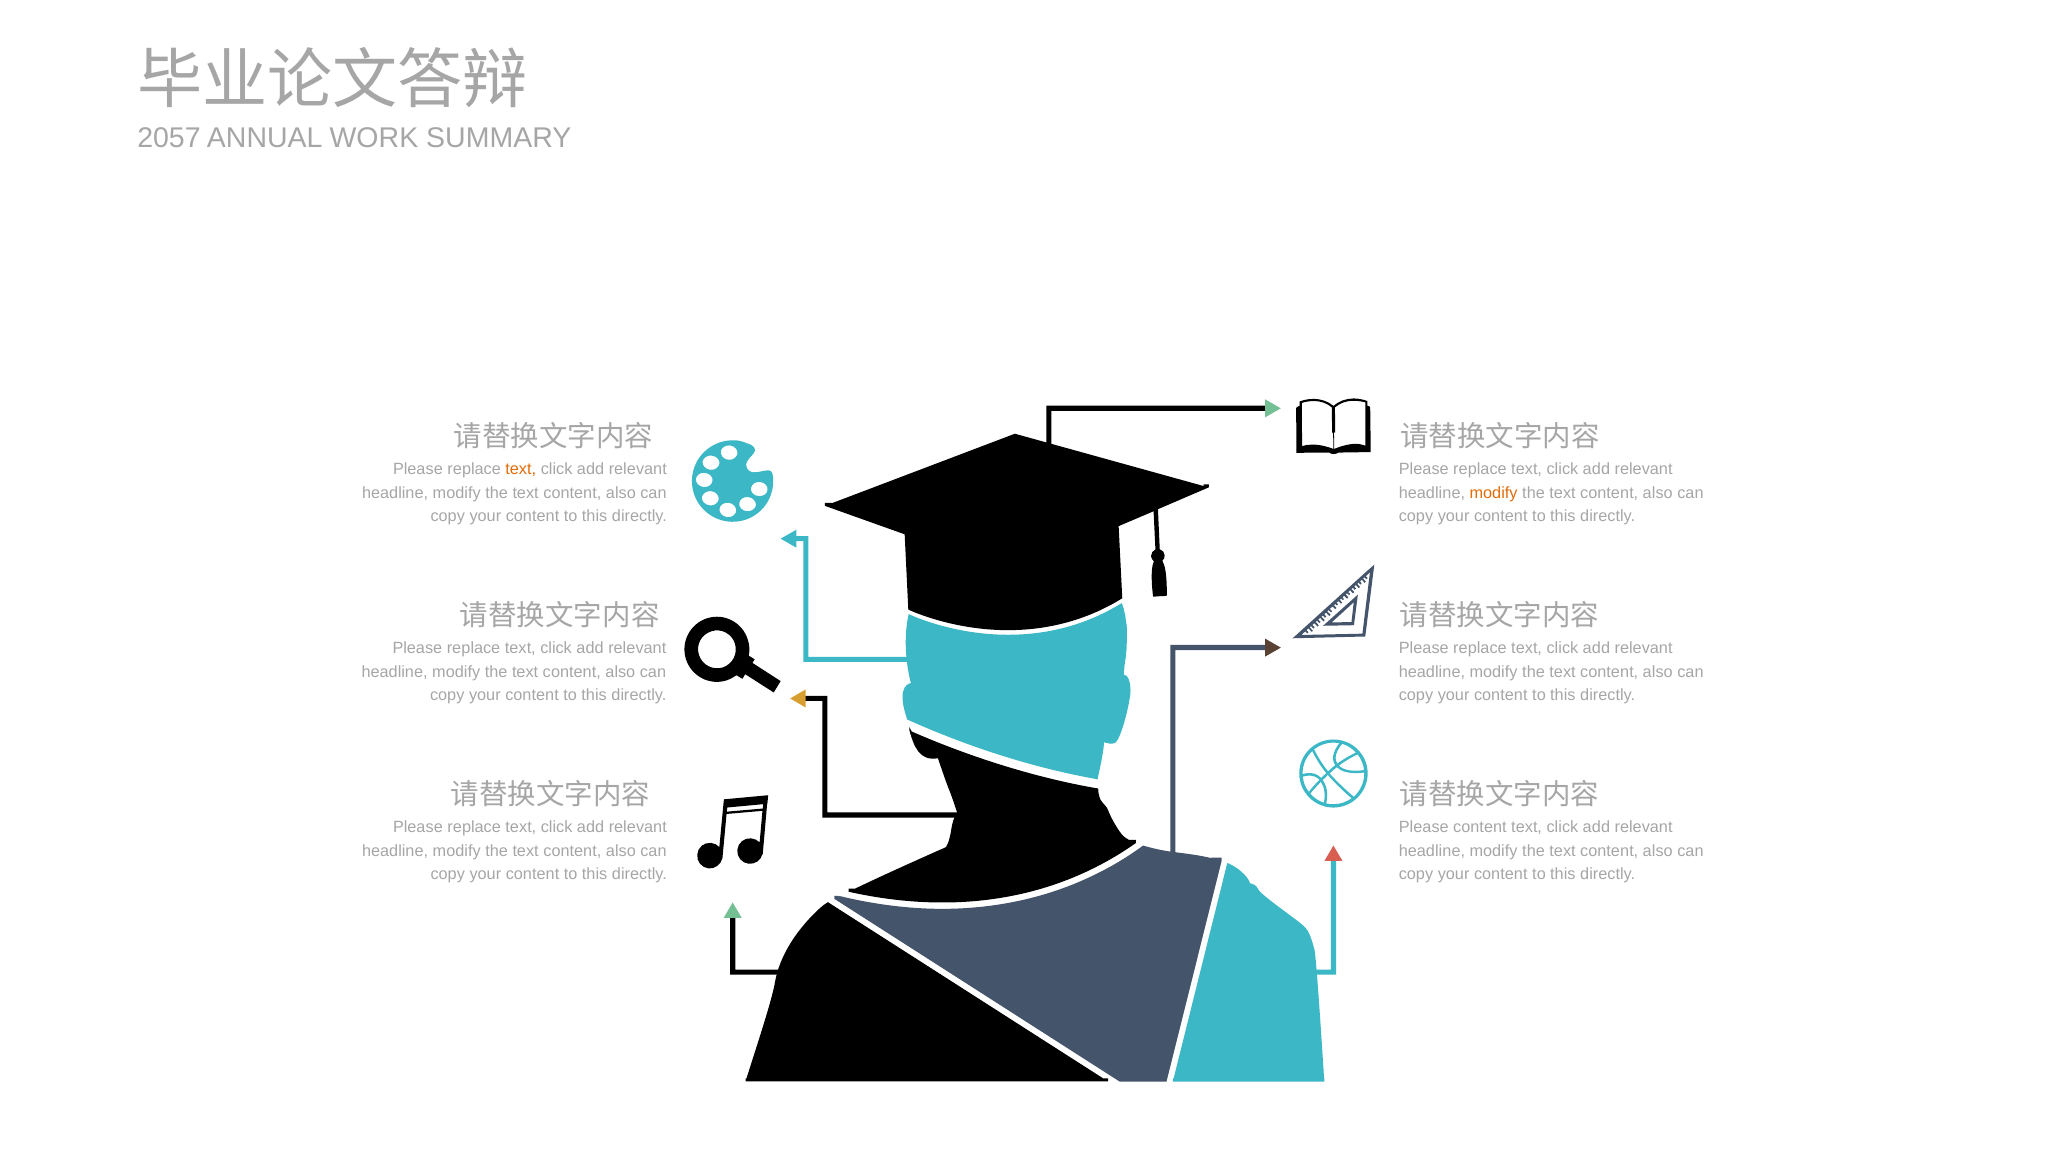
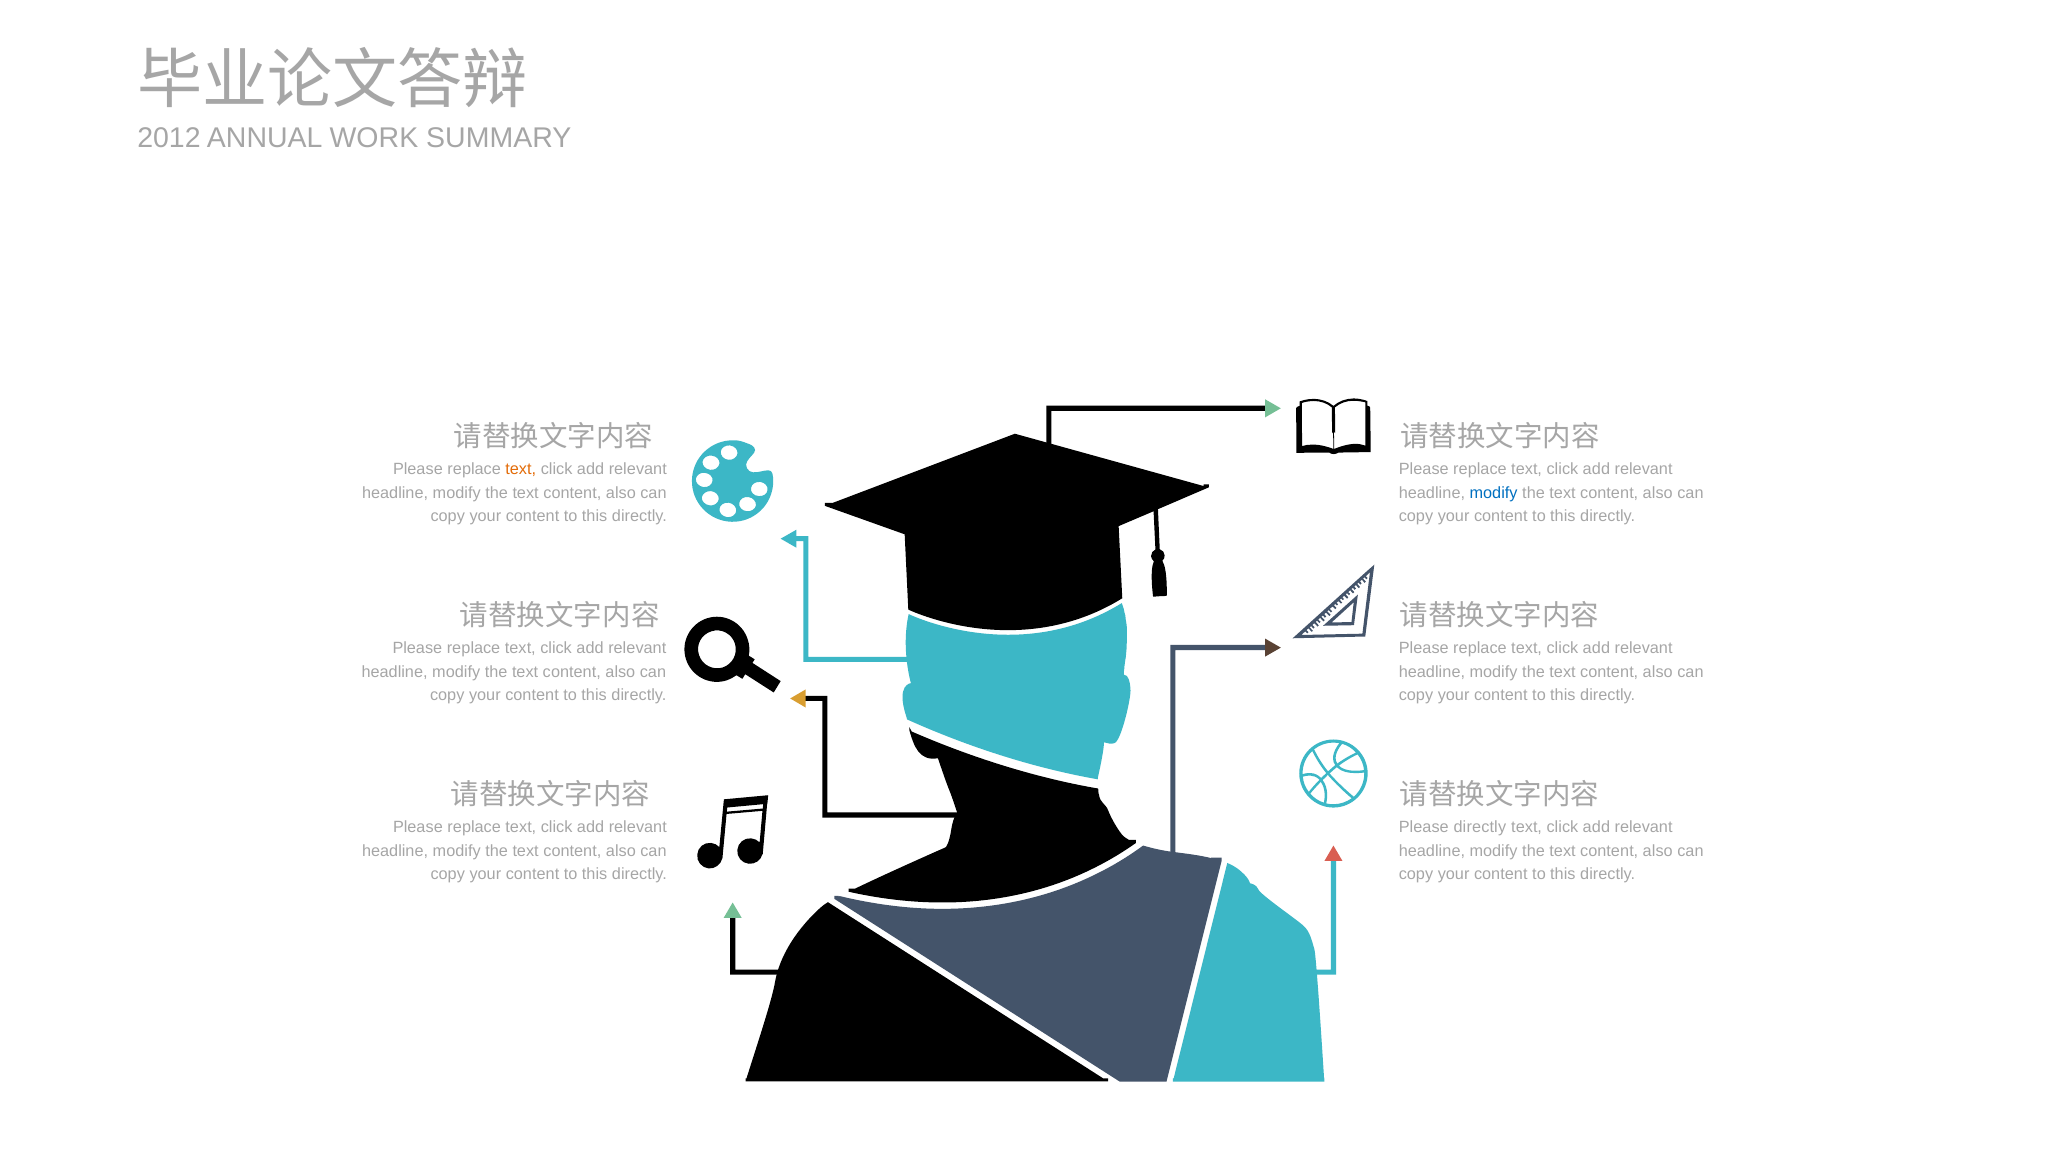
2057: 2057 -> 2012 (169, 138)
modify colour: orange -> blue (1494, 493)
Please content: content -> directly (1480, 828)
